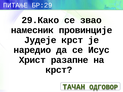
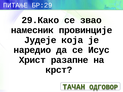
Јудеје крст: крст -> која (72, 40)
